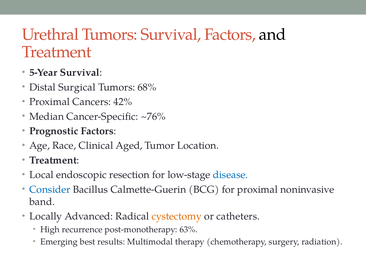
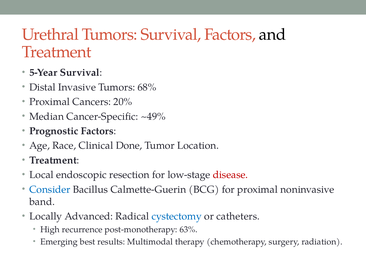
Surgical: Surgical -> Invasive (77, 87)
42%: 42% -> 20% (123, 102)
~76%: ~76% -> ~49% (153, 117)
Aged: Aged -> Done (129, 146)
disease colour: blue -> red (230, 175)
cystectomy colour: orange -> blue (177, 217)
